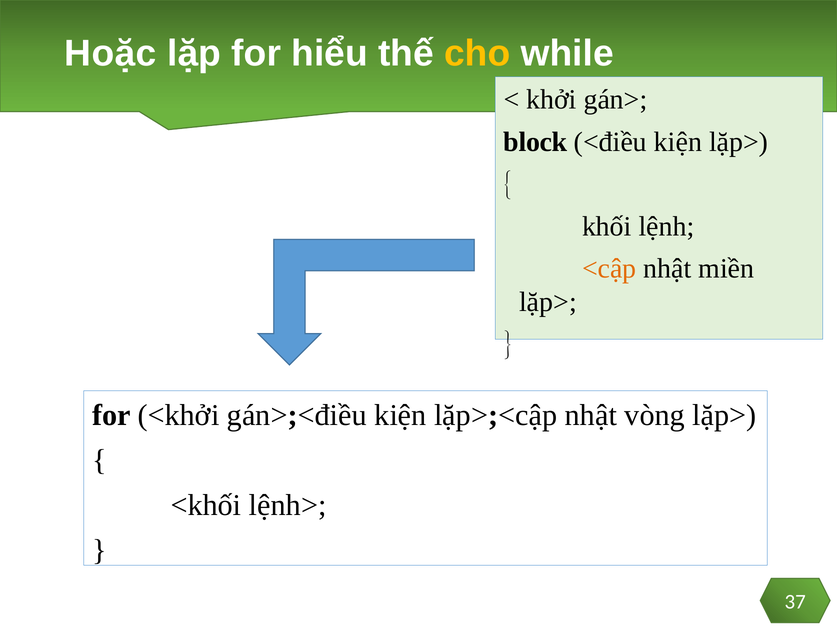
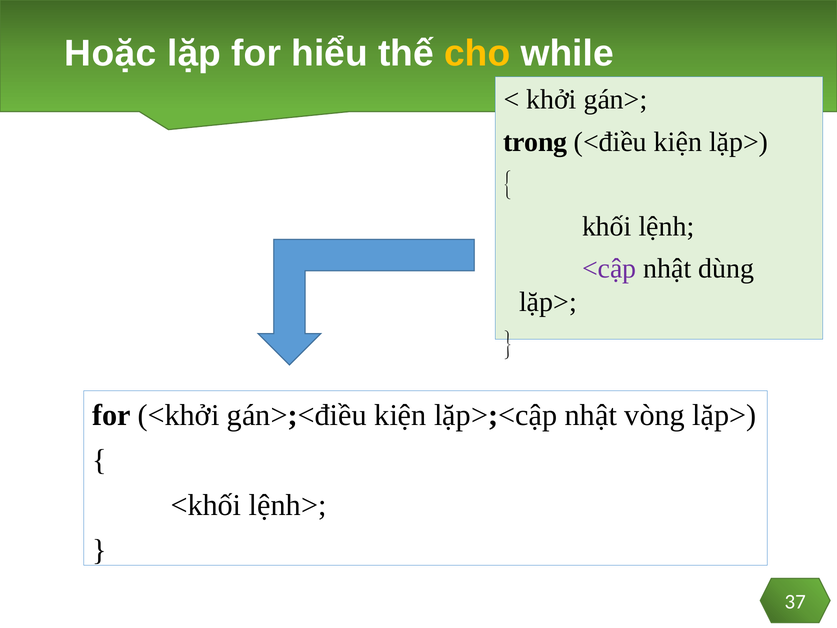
block: block -> trong (535, 142)
<cập colour: orange -> purple (609, 268)
miền: miền -> dùng (726, 268)
